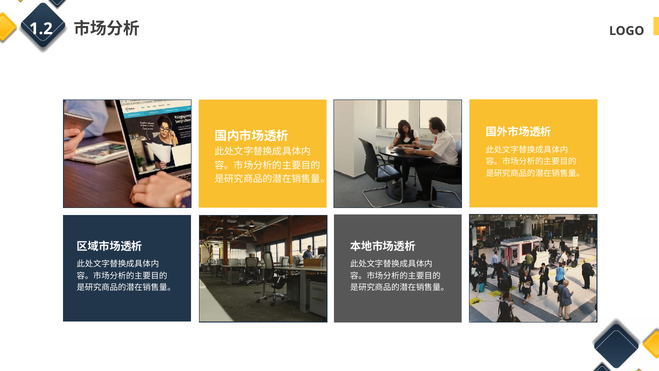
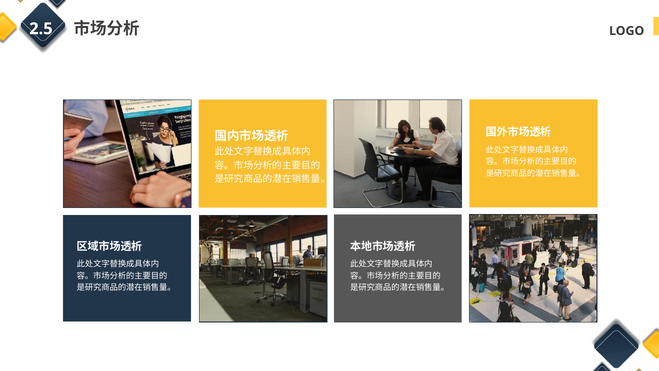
1.2: 1.2 -> 2.5 (41, 29)
